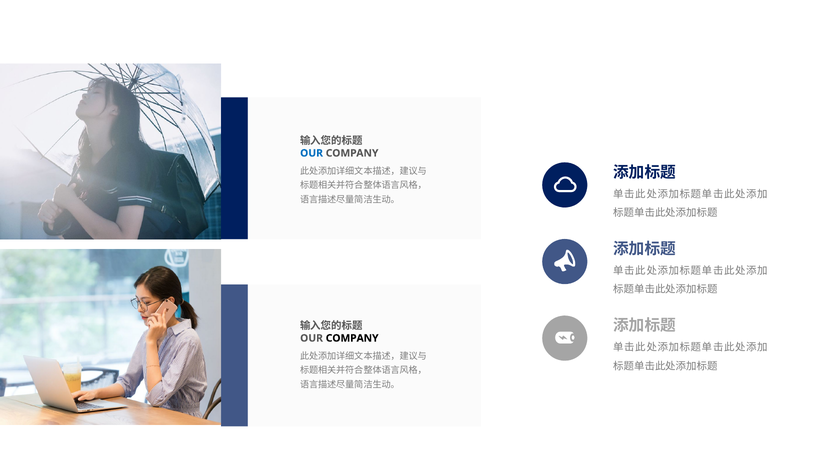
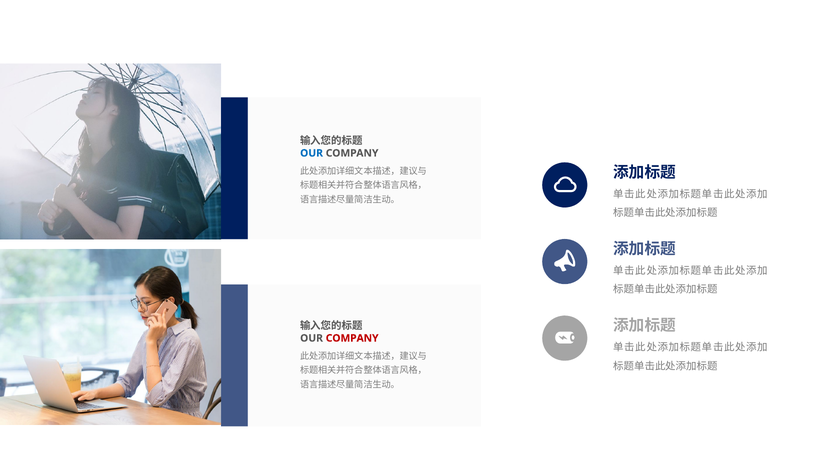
COMPANY colour: black -> red (352, 338)
